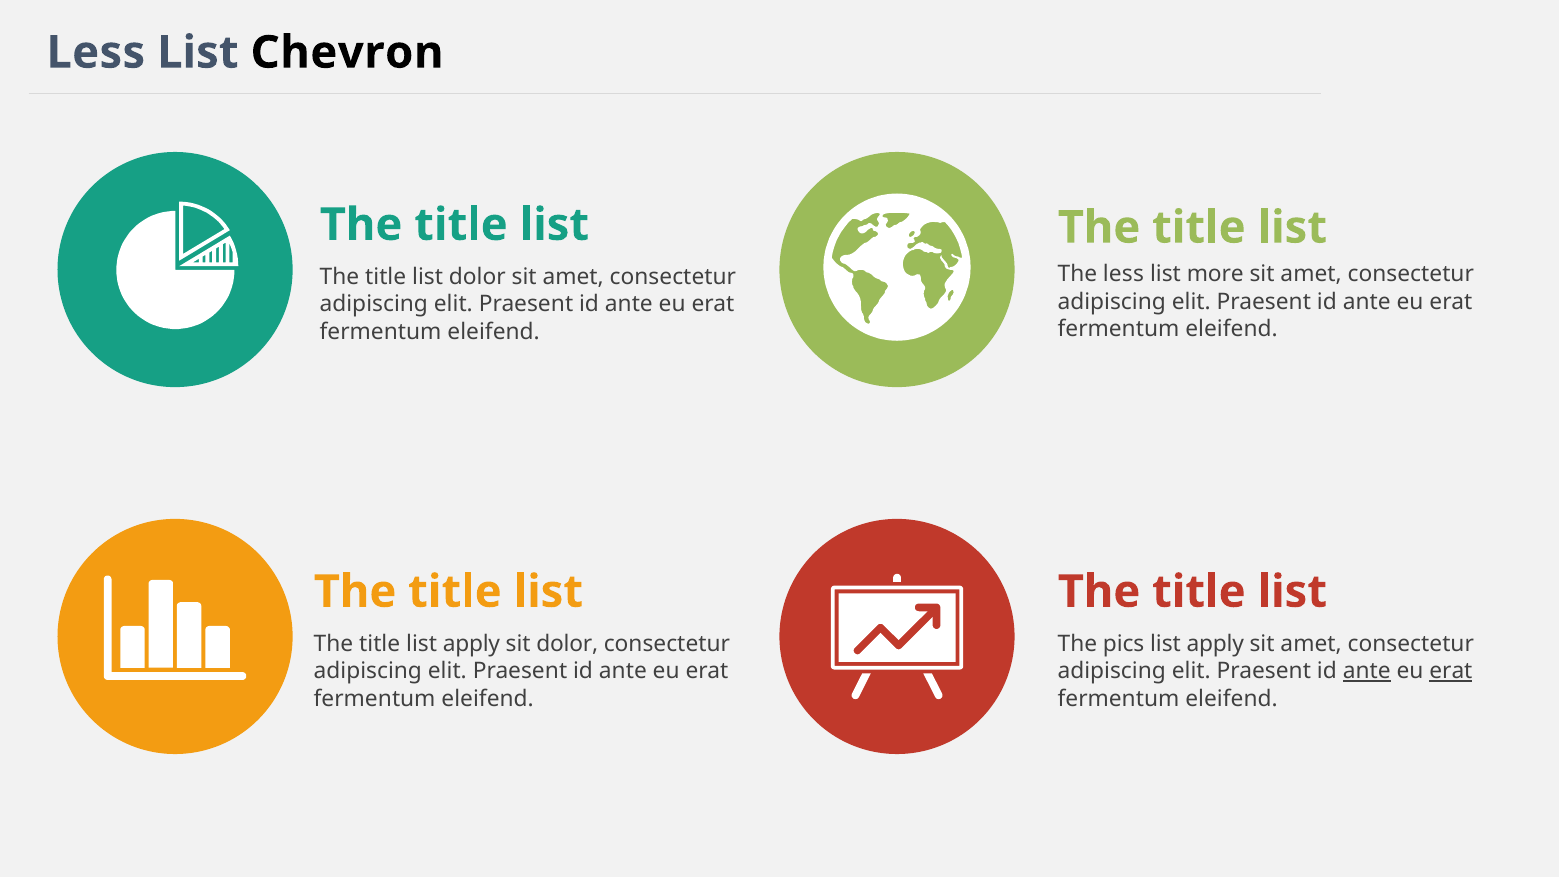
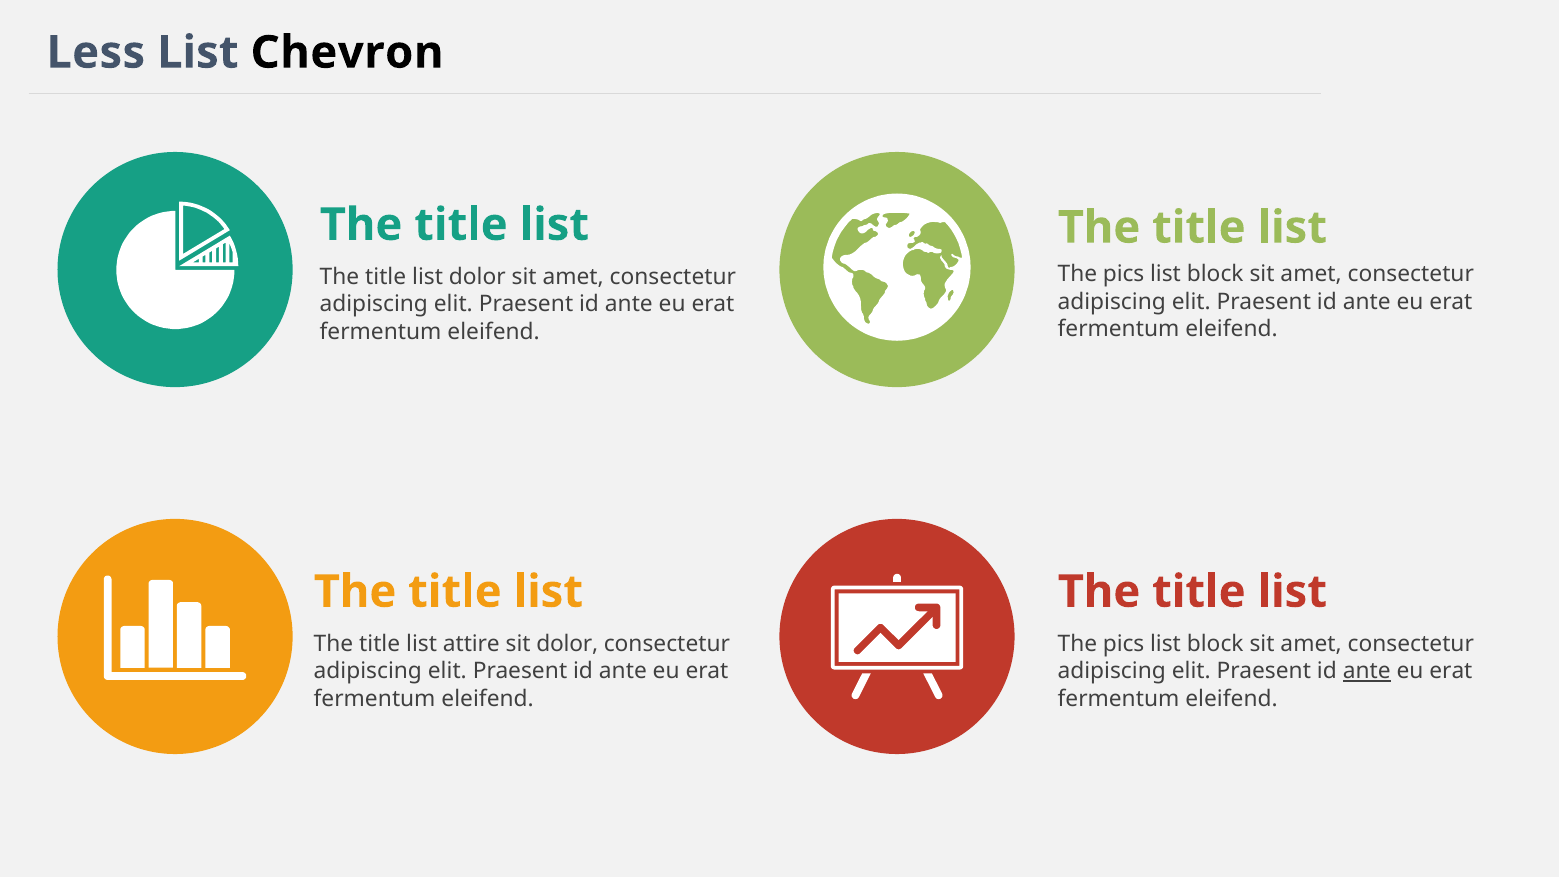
less: less -> pics (1124, 274)
more: more -> block (1215, 274)
title list apply: apply -> attire (471, 644)
apply: apply -> block (1215, 644)
erat underline: present -> none (1451, 671)
